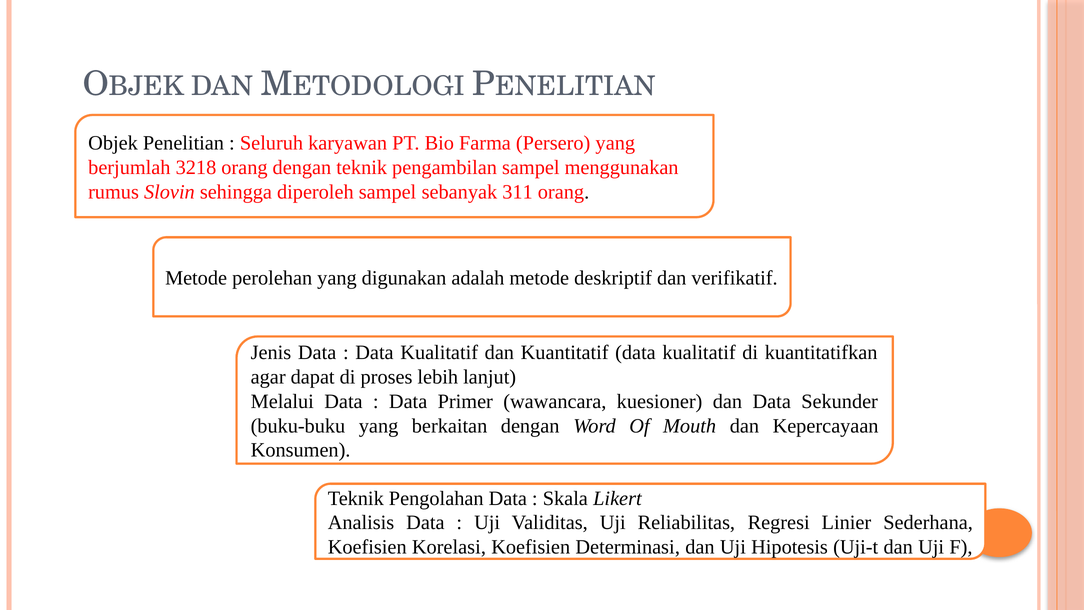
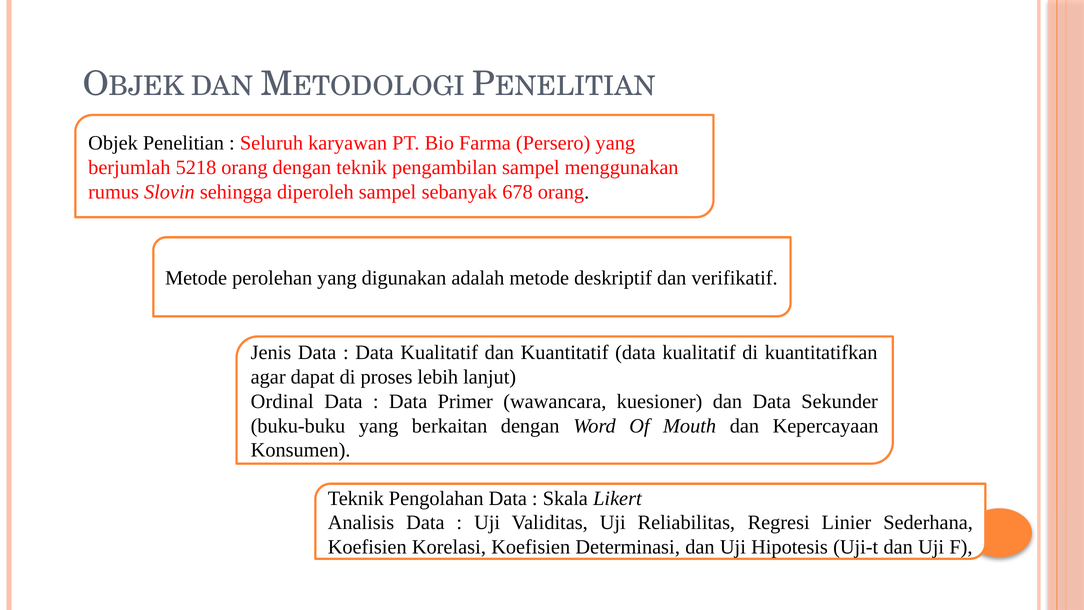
3218: 3218 -> 5218 (196, 167)
311: 311 -> 678 (517, 192)
Melalui: Melalui -> Ordinal (282, 401)
